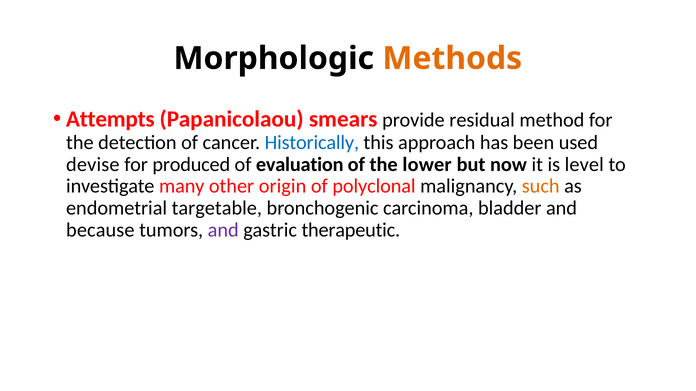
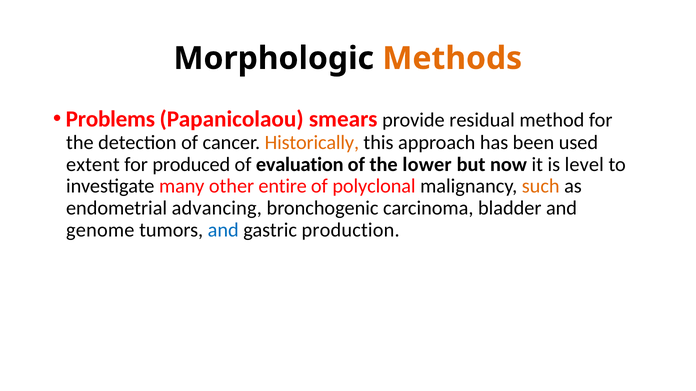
Attempts: Attempts -> Problems (110, 119)
Historically colour: blue -> orange (312, 143)
devise: devise -> extent (93, 165)
origin: origin -> entire (283, 186)
targetable: targetable -> advancing (217, 208)
because: because -> genome (100, 230)
and colour: purple -> blue (223, 230)
therapeutic: therapeutic -> production (351, 230)
